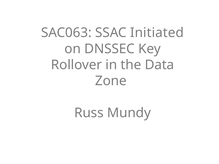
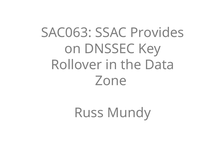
Initiated: Initiated -> Provides (157, 33)
